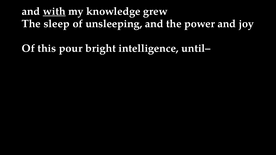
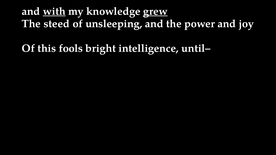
grew underline: none -> present (155, 11)
sleep: sleep -> steed (57, 24)
pour: pour -> fools (71, 48)
